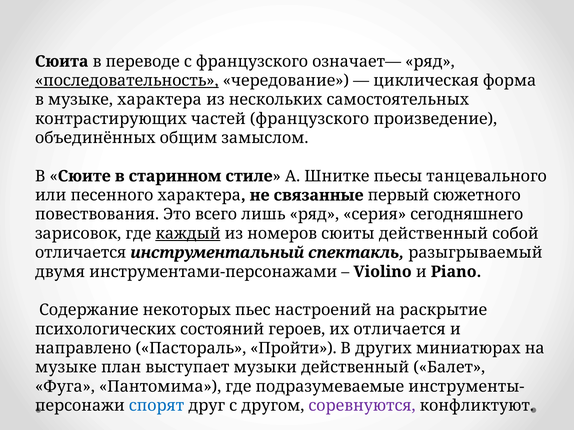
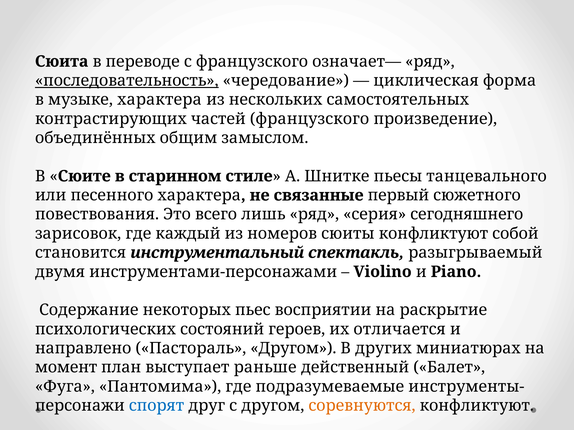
каждый underline: present -> none (188, 234)
сюиты действенный: действенный -> конфликтуют (433, 234)
отличается: отличается -> становится (81, 253)
настроений: настроений -> восприятии (323, 310)
Пастораль Пройти: Пройти -> Другом (293, 349)
музыке: музыке -> момент (66, 368)
музыки: музыки -> раньше (265, 368)
соревнуются colour: purple -> orange (362, 406)
